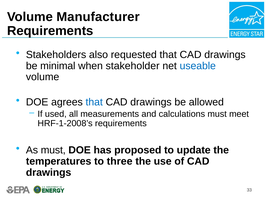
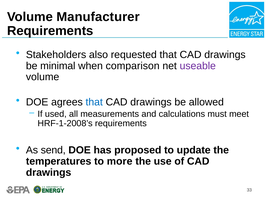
stakeholder: stakeholder -> comparison (133, 66)
useable colour: blue -> purple (198, 66)
As must: must -> send (53, 150)
three: three -> more (120, 162)
